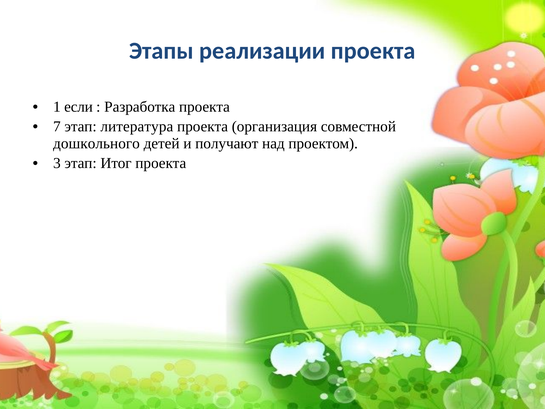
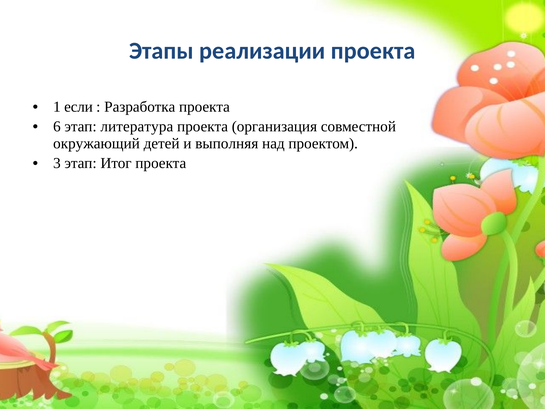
7: 7 -> 6 (57, 126)
дошкольного: дошкольного -> окружающий (96, 143)
получают: получают -> выполняя (227, 143)
